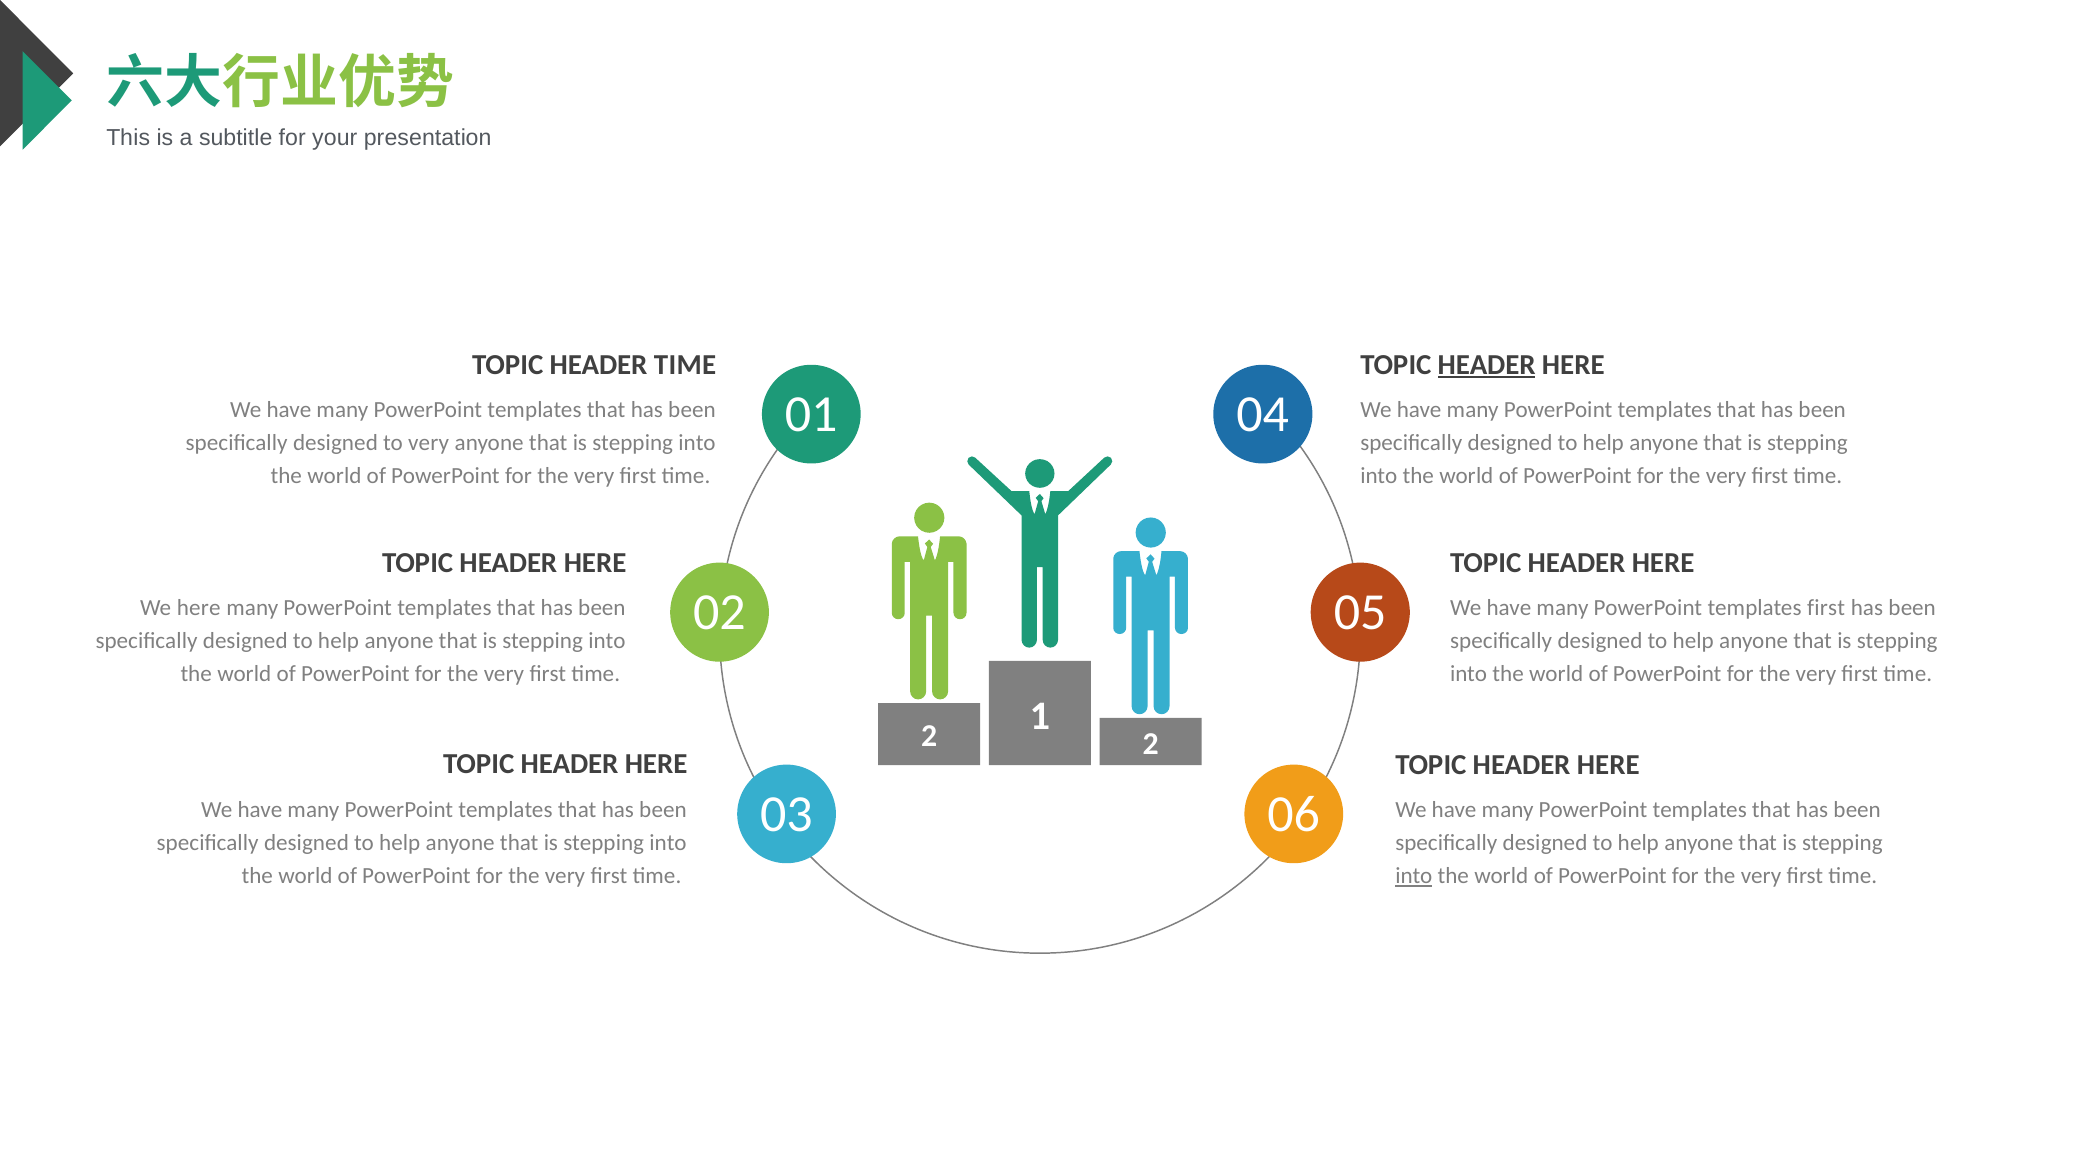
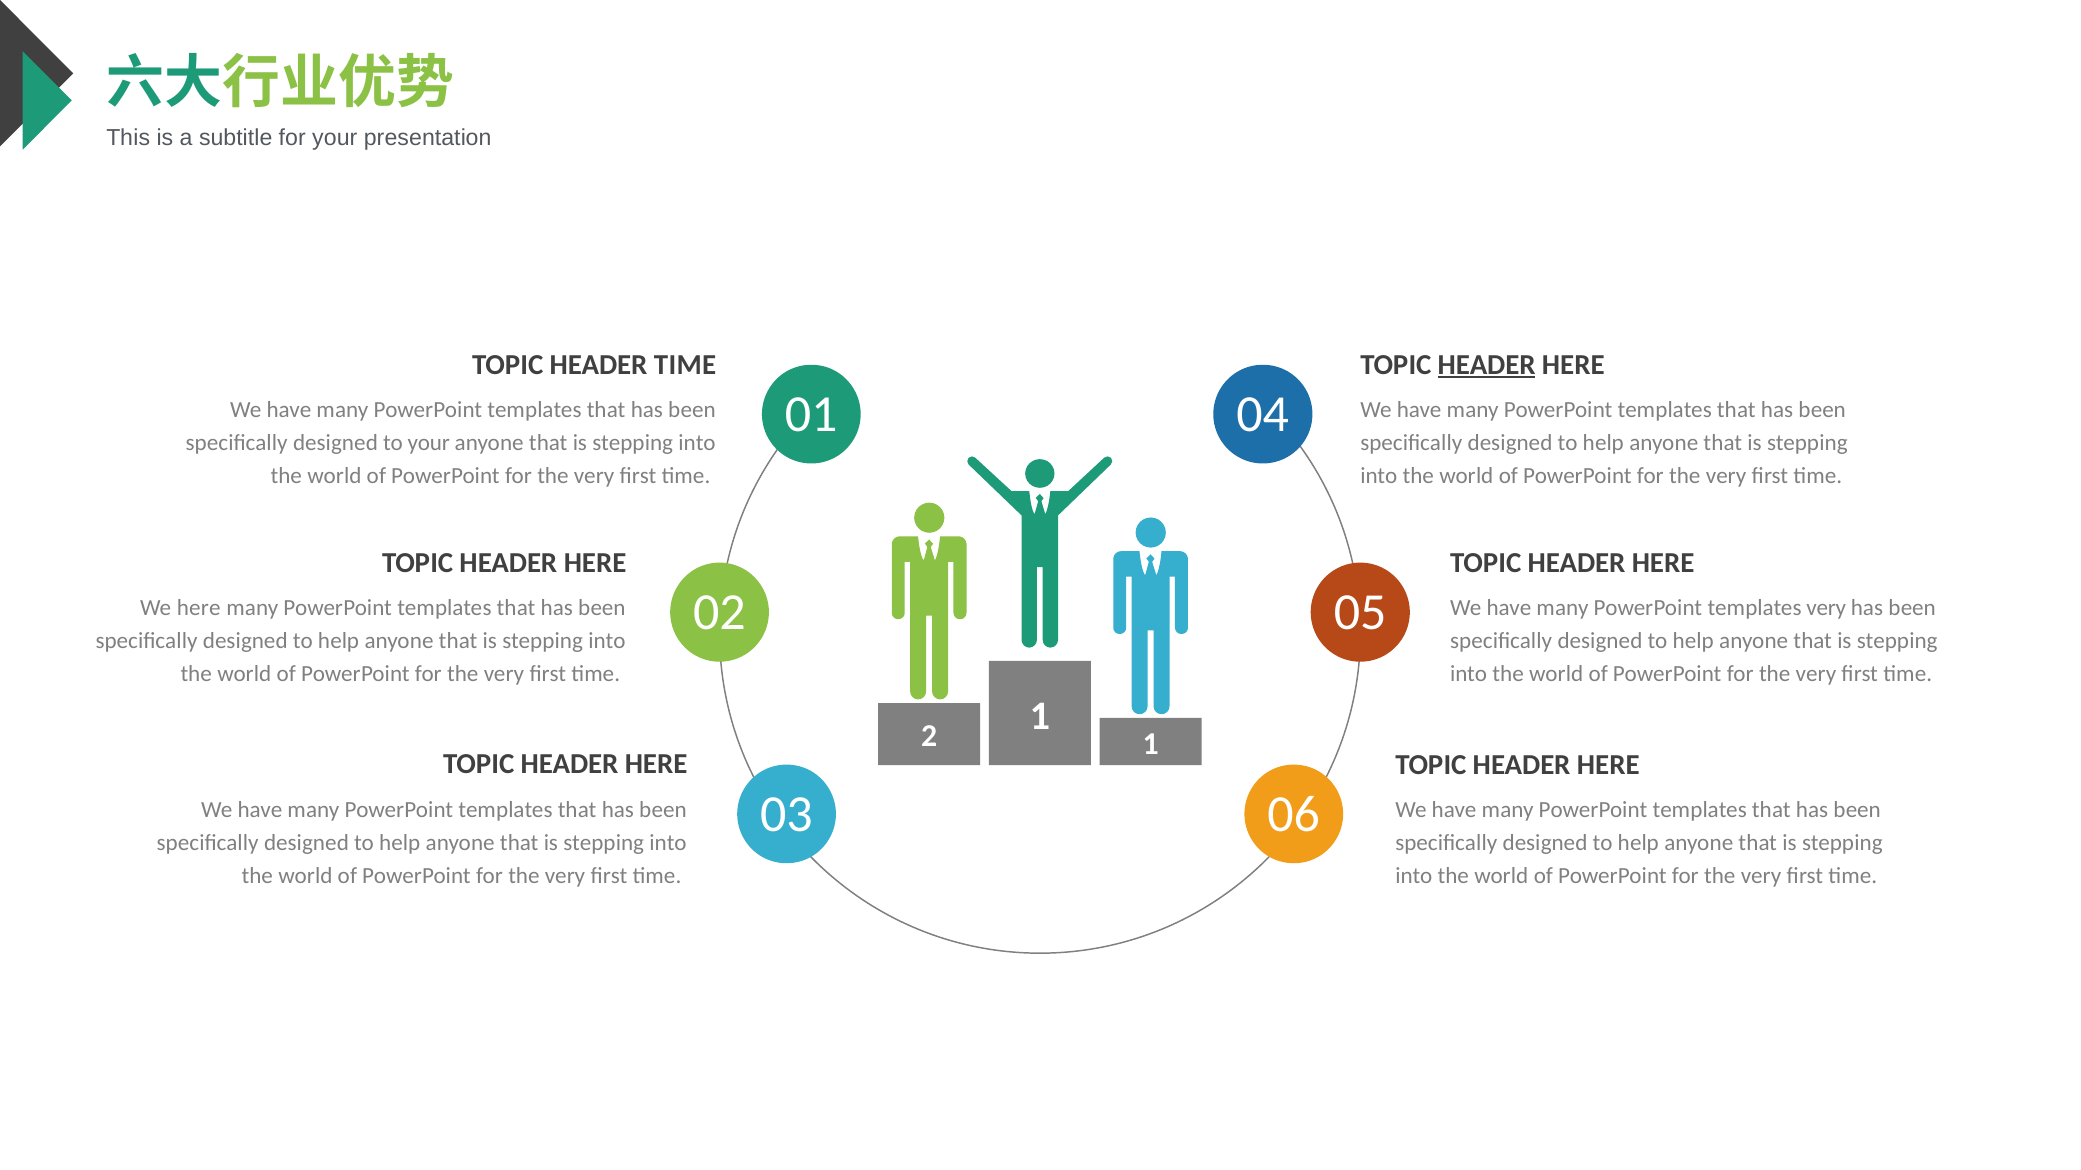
to very: very -> your (429, 443)
templates first: first -> very (1826, 608)
2 2: 2 -> 1 (1151, 744)
into underline: present -> none (1414, 876)
